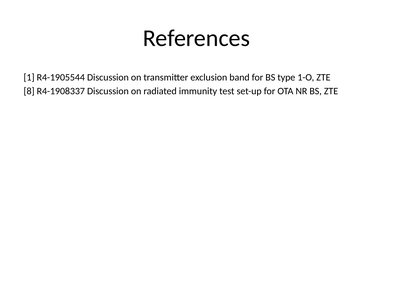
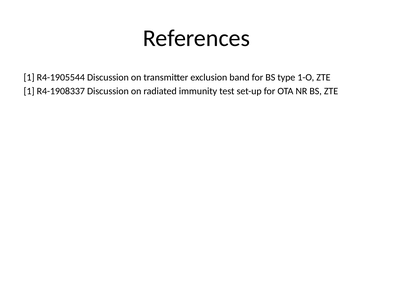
8: 8 -> 1 (29, 91)
